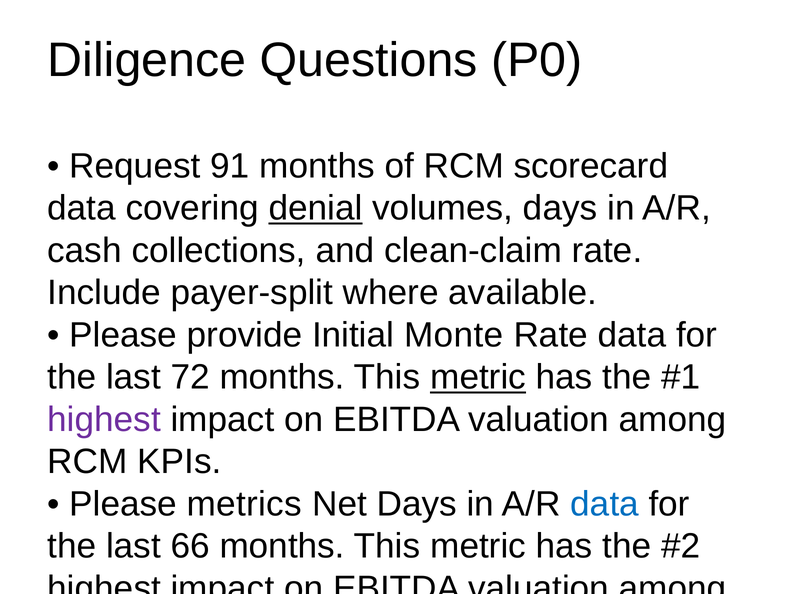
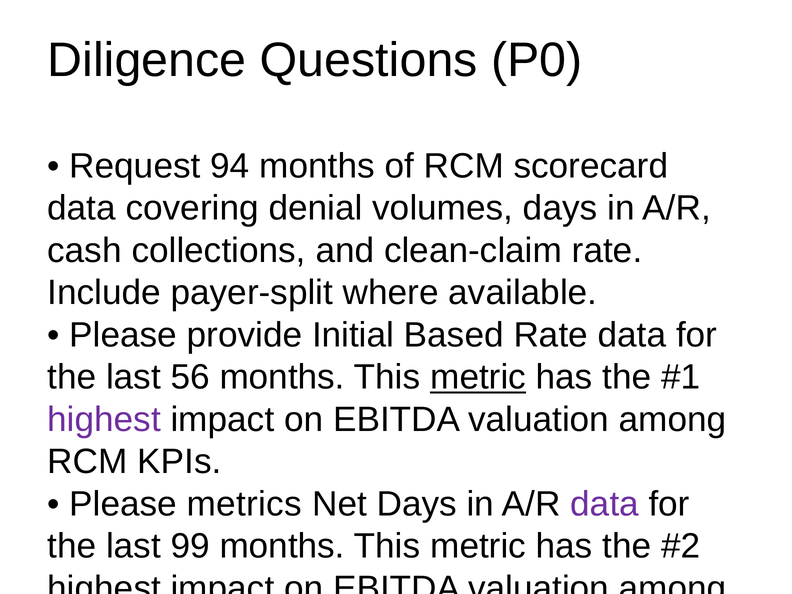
91: 91 -> 94 (230, 166)
denial underline: present -> none (316, 208)
Monte: Monte -> Based (454, 335)
72: 72 -> 56 (190, 377)
data colour: blue -> purple (605, 504)
66: 66 -> 99 (190, 546)
